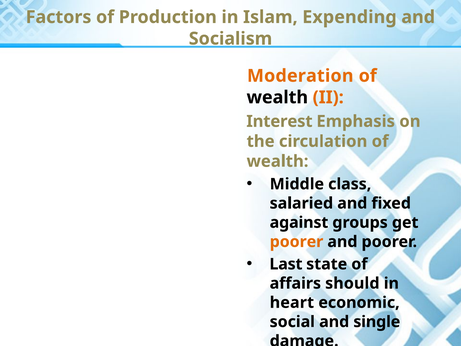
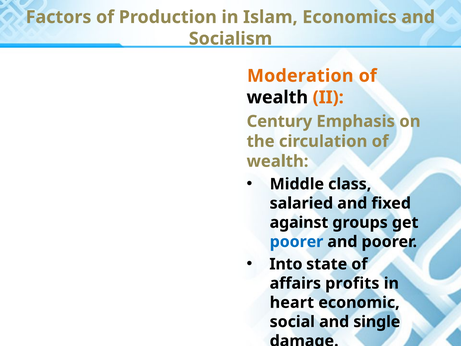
Expending: Expending -> Economics (350, 17)
Interest: Interest -> Century (279, 121)
poorer colour: orange -> blue (296, 242)
Last: Last -> Into (286, 264)
should: should -> profits (352, 283)
